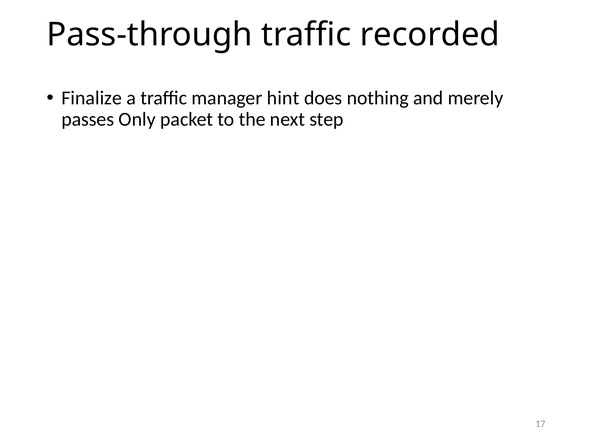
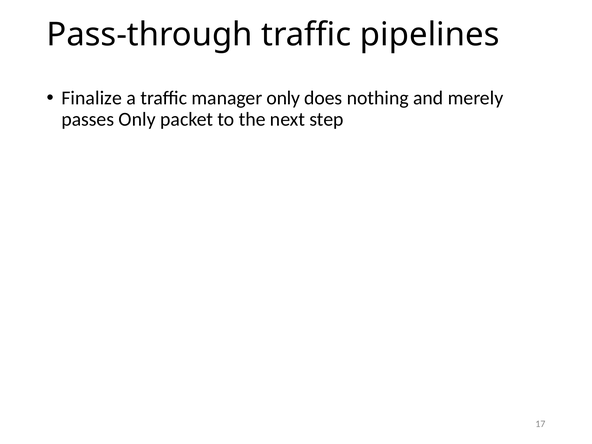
recorded: recorded -> pipelines (430, 35)
manager hint: hint -> only (283, 98)
